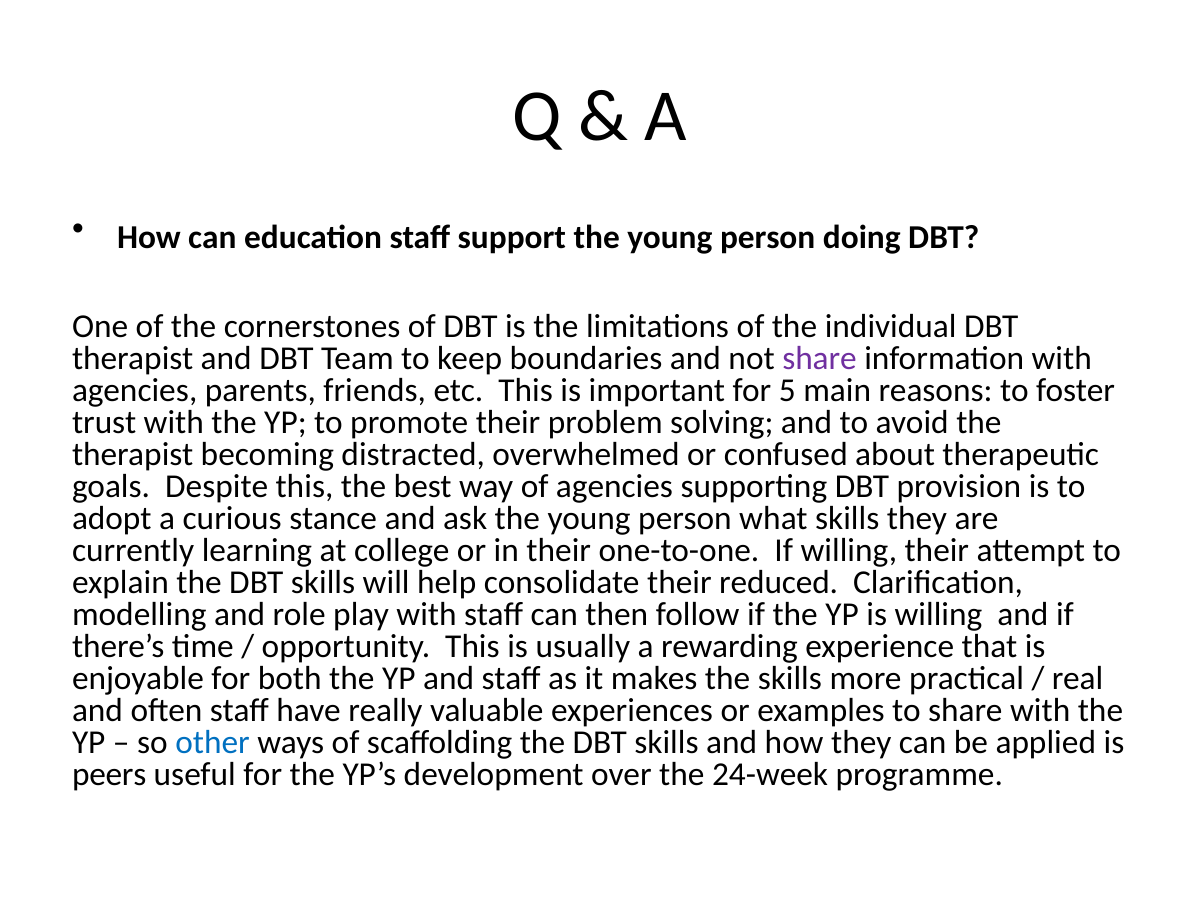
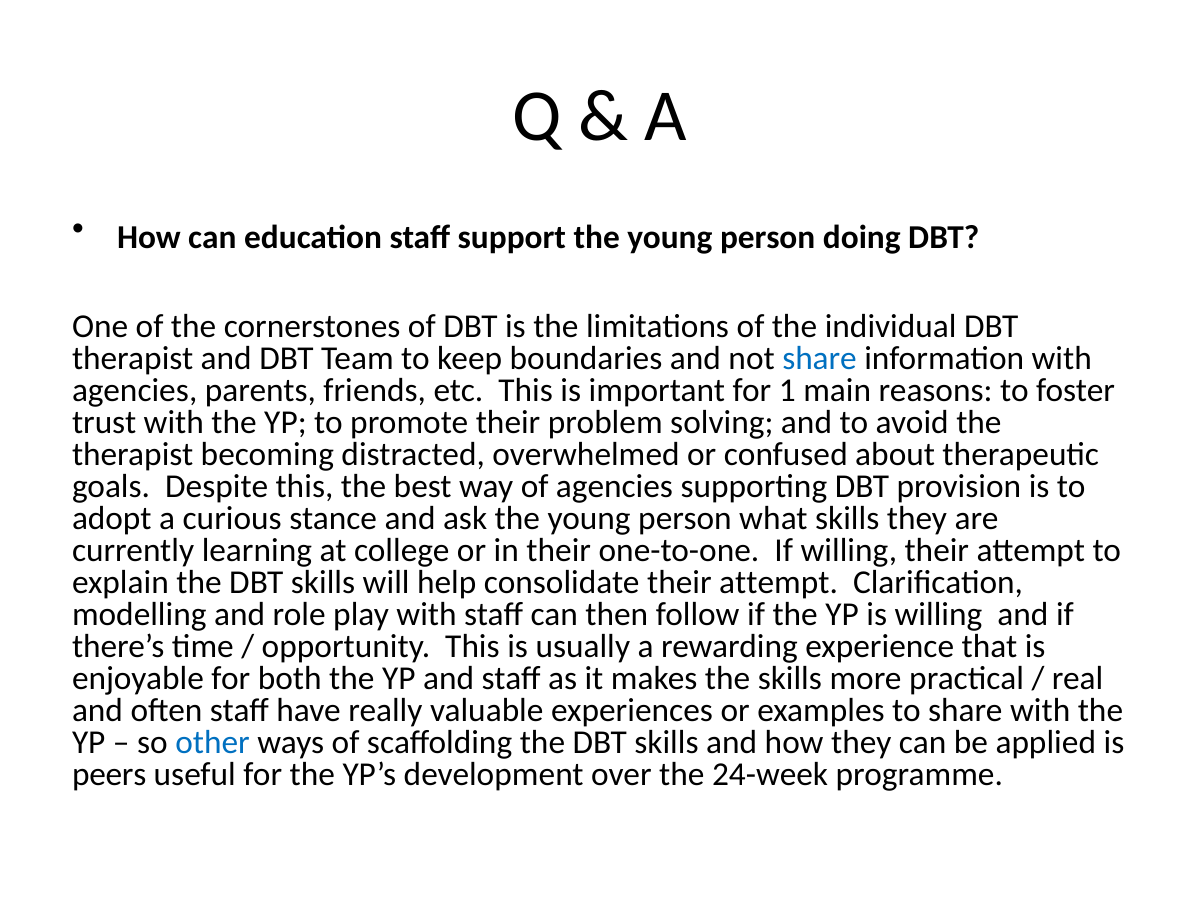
share colour: purple -> blue (820, 358)
5: 5 -> 1 (787, 390)
consolidate their reduced: reduced -> attempt (779, 582)
